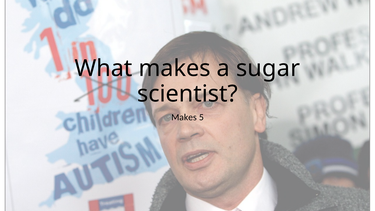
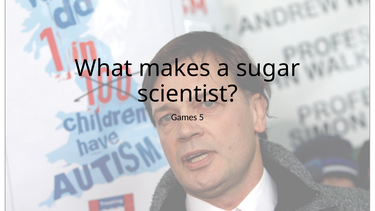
Makes: Makes -> Games (184, 117)
